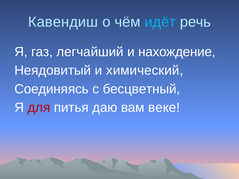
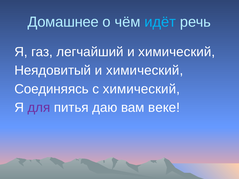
Кавендиш: Кавендиш -> Домашнее (63, 22)
легчайший и нахождение: нахождение -> химический (177, 52)
с бесцветный: бесцветный -> химический (141, 89)
для colour: red -> purple (39, 108)
